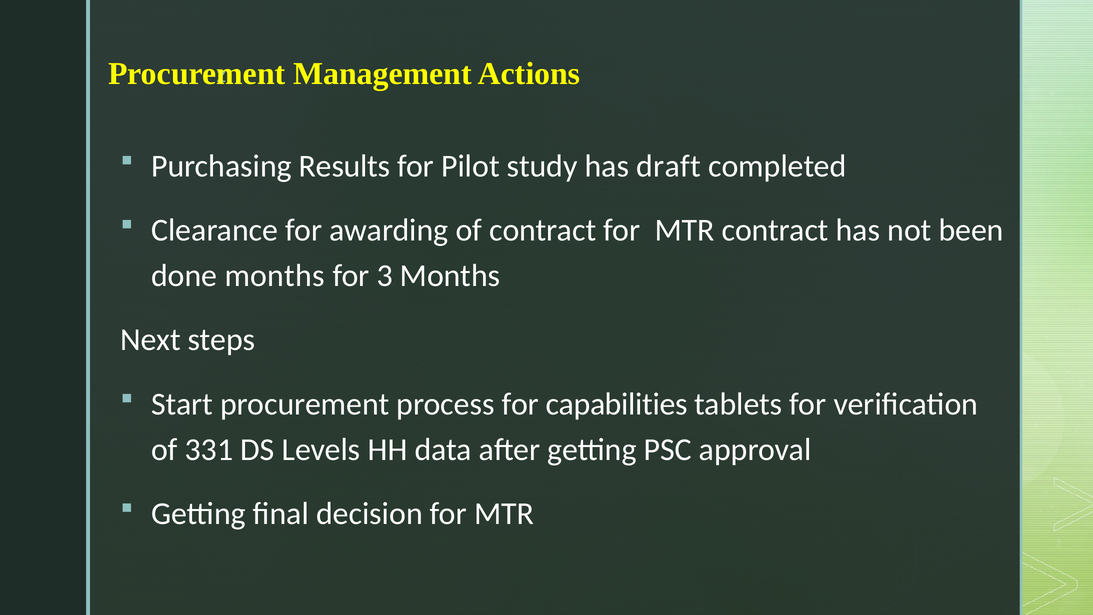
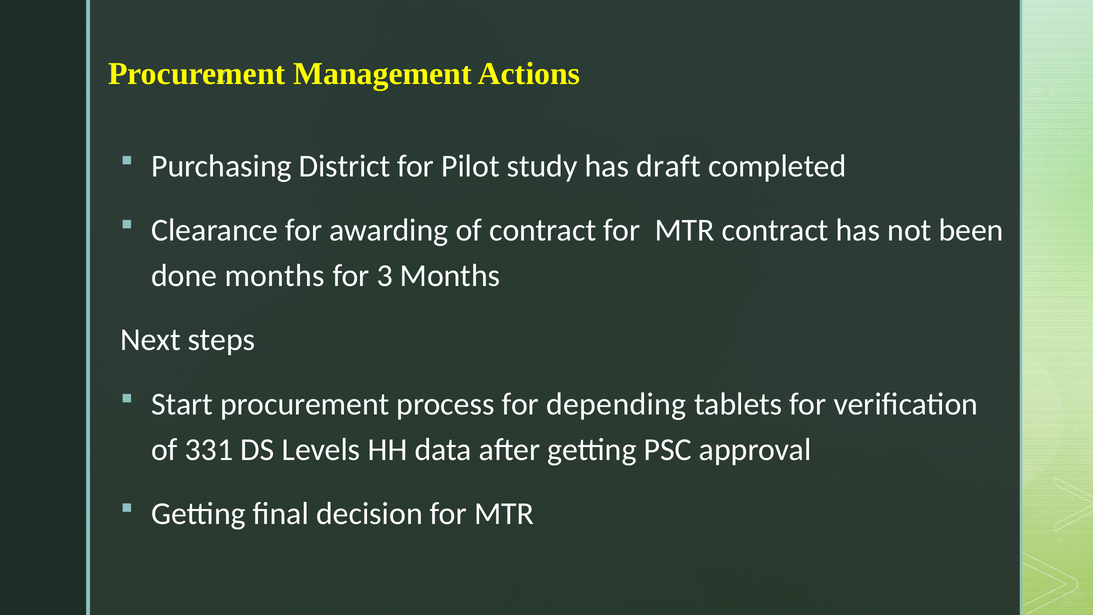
Results: Results -> District (345, 166)
capabilities: capabilities -> depending (616, 404)
